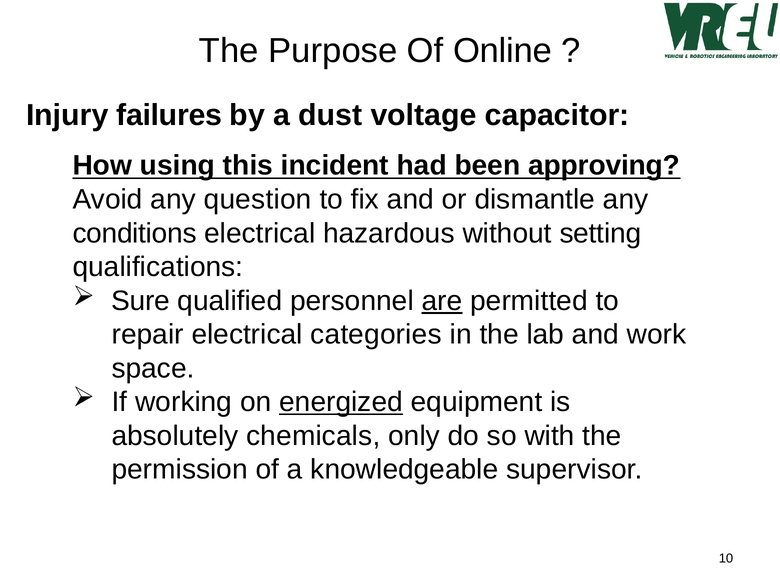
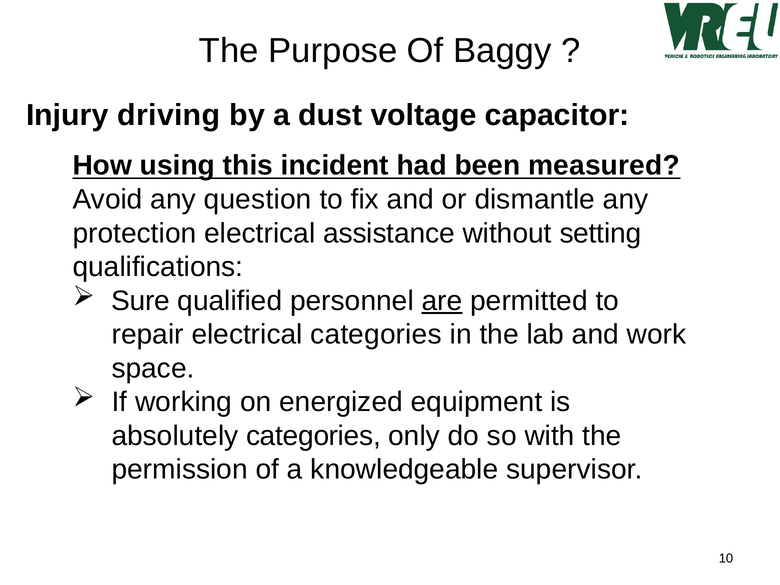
Online: Online -> Baggy (502, 51)
failures: failures -> driving (169, 115)
approving: approving -> measured (604, 166)
conditions: conditions -> protection (135, 233)
hazardous: hazardous -> assistance (389, 233)
energized underline: present -> none (341, 402)
absolutely chemicals: chemicals -> categories (314, 436)
